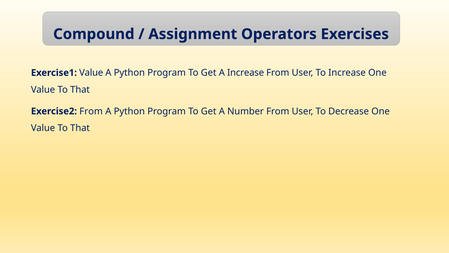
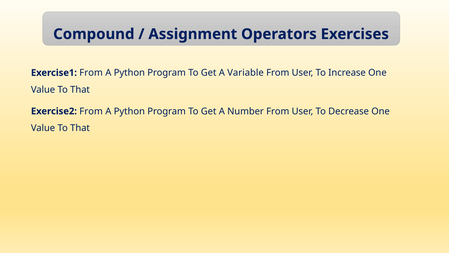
Exercise1 Value: Value -> From (91, 73)
A Increase: Increase -> Variable (246, 73)
